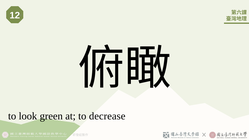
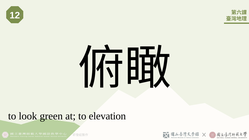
decrease: decrease -> elevation (107, 116)
